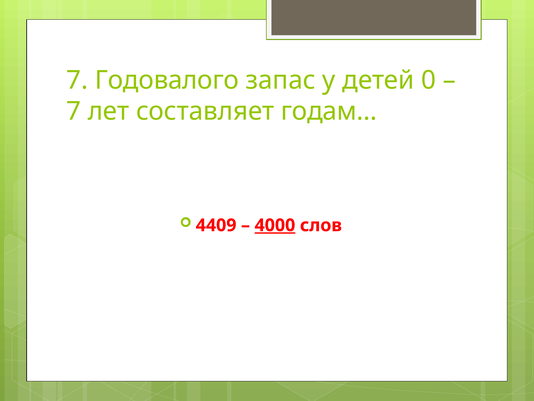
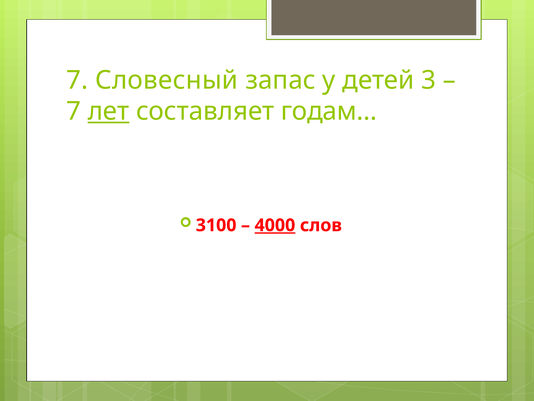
Годовалого: Годовалого -> Словесный (167, 80)
0: 0 -> 3 (429, 80)
лет underline: none -> present (109, 111)
4409: 4409 -> 3100 (216, 225)
